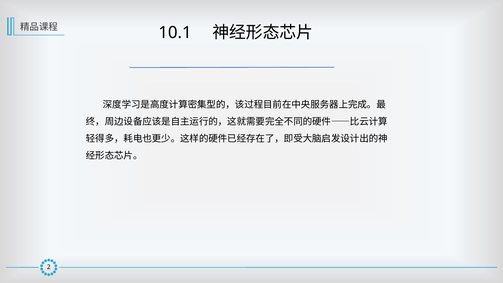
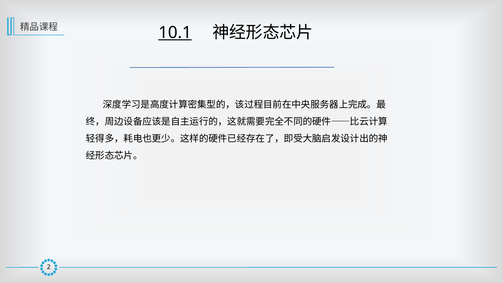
10.1 underline: none -> present (175, 33)
